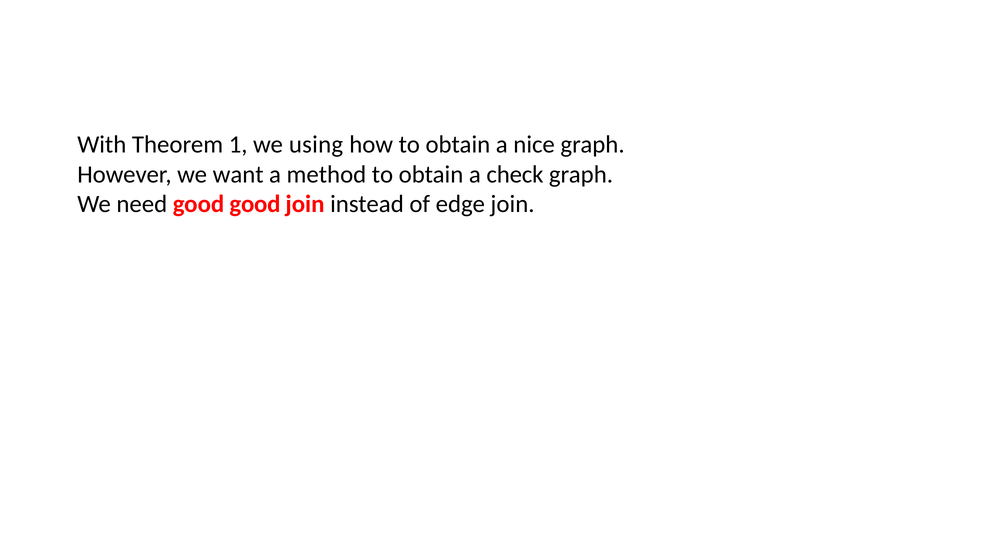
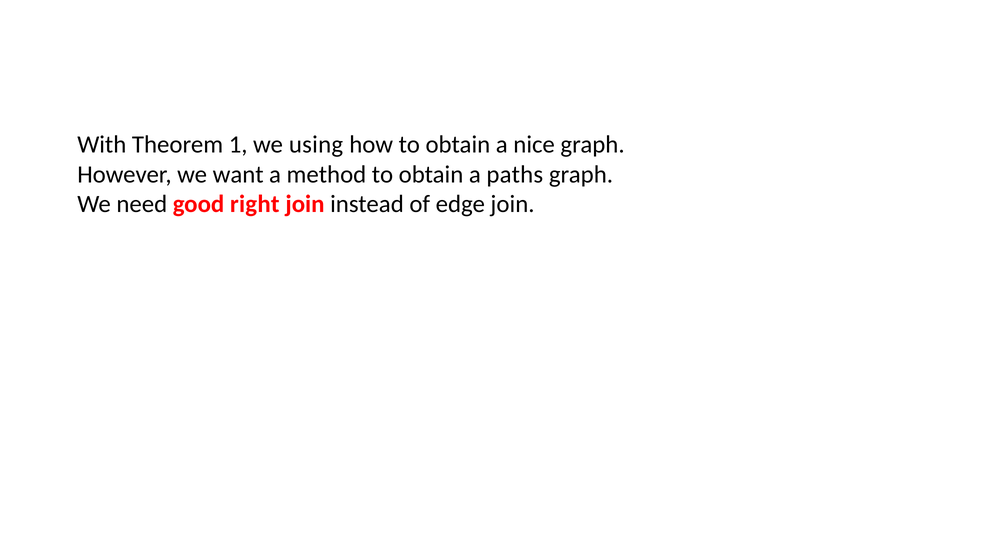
check: check -> paths (515, 174)
good good: good -> right (255, 204)
